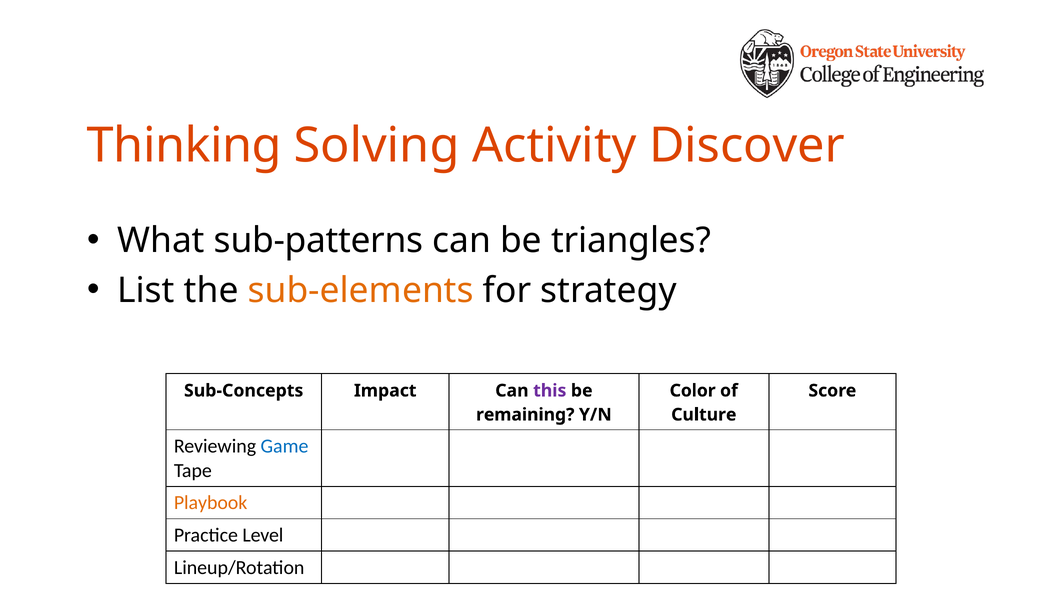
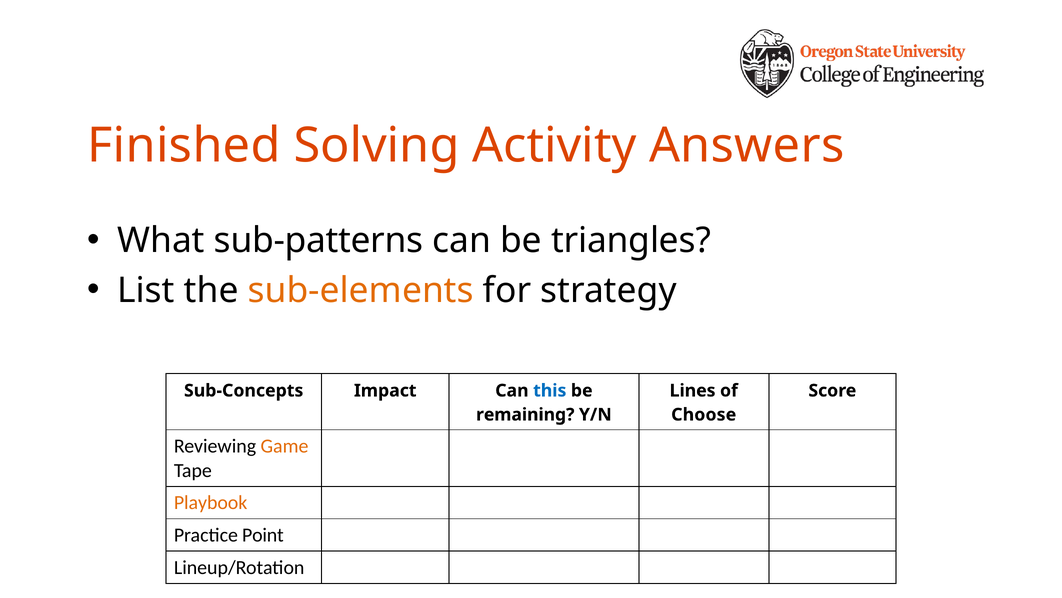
Thinking: Thinking -> Finished (184, 146)
Discover: Discover -> Answers (747, 146)
this colour: purple -> blue (550, 390)
Color: Color -> Lines (693, 390)
Culture: Culture -> Choose (704, 414)
Game colour: blue -> orange (285, 446)
Level: Level -> Point (263, 535)
